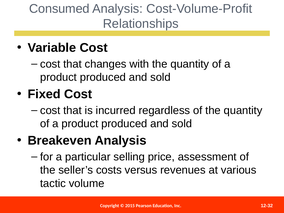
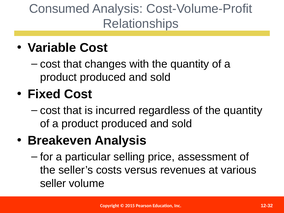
tactic: tactic -> seller (53, 183)
